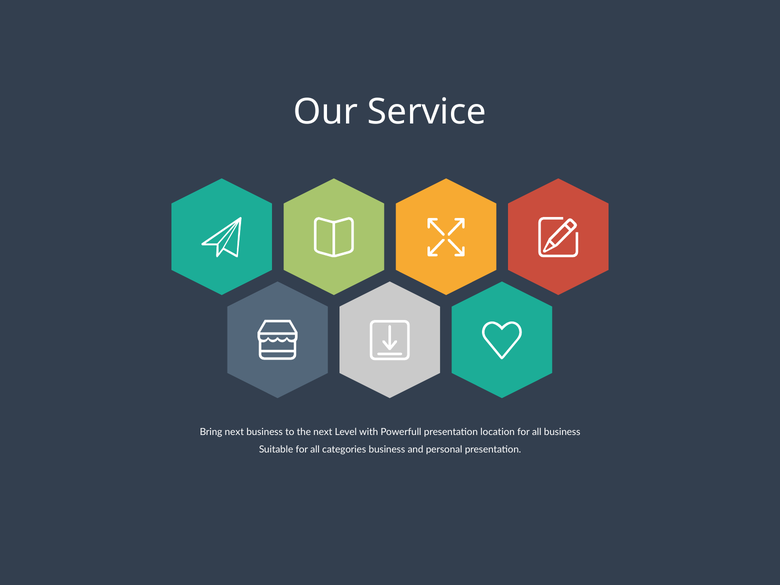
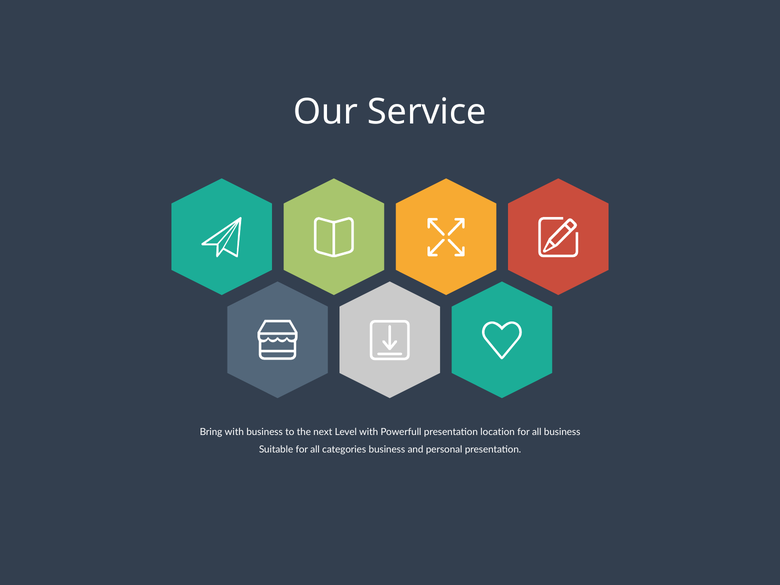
Bring next: next -> with (234, 432)
